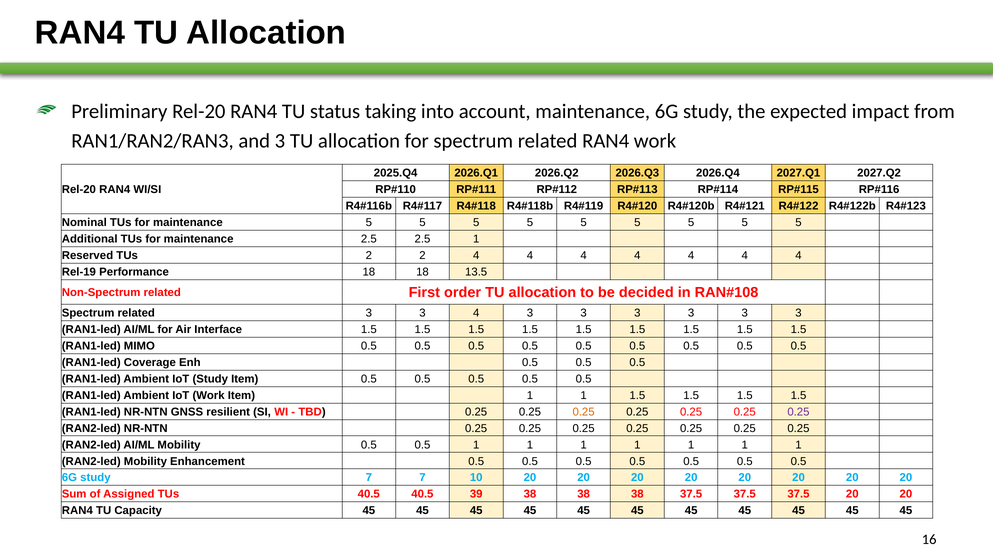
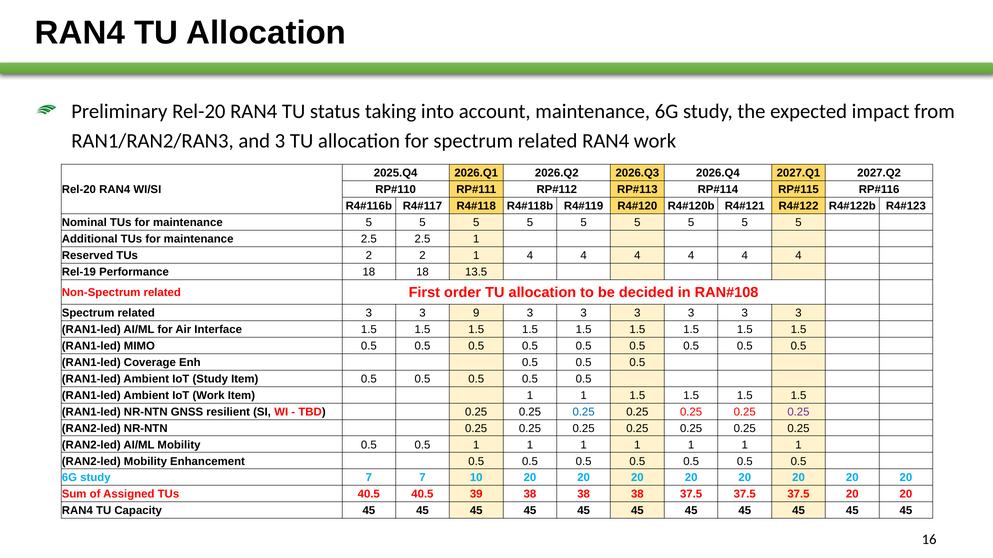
2 4: 4 -> 1 (476, 256)
3 4: 4 -> 9 (476, 313)
0.25 colour: orange -> blue (584, 412)
